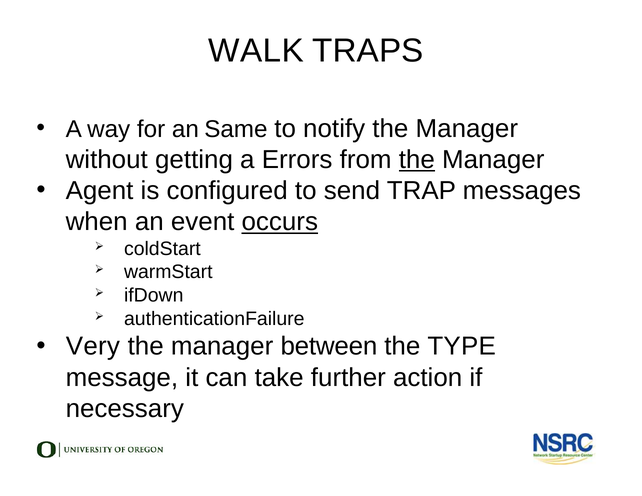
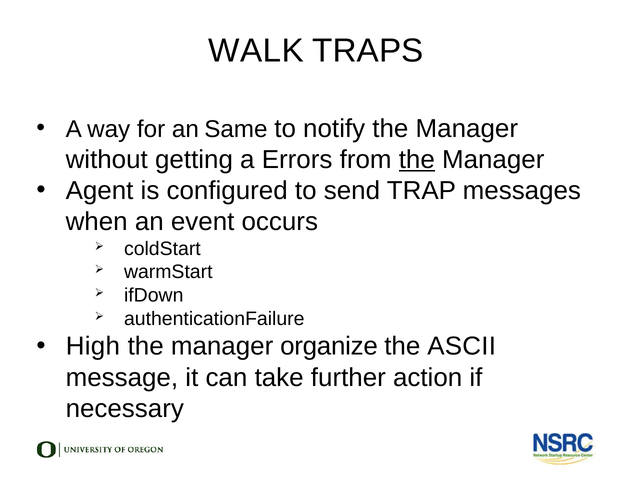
occurs underline: present -> none (280, 222)
Very: Very -> High (93, 346)
between: between -> organize (329, 346)
TYPE: TYPE -> ASCII (462, 346)
